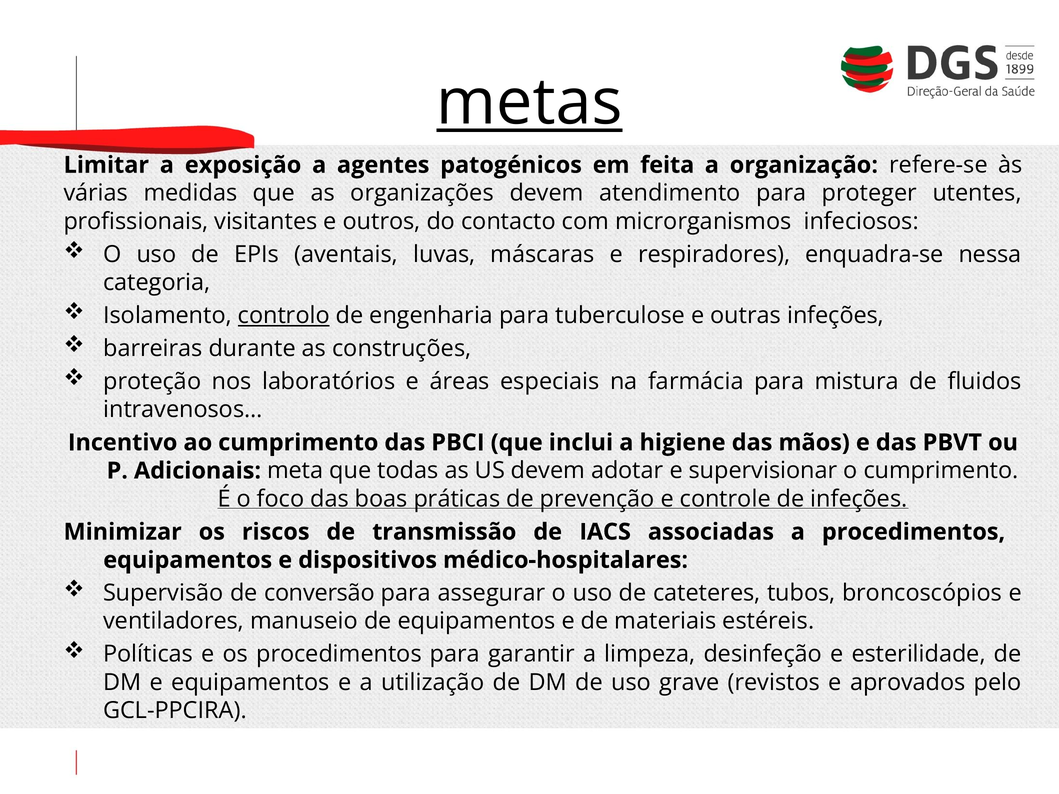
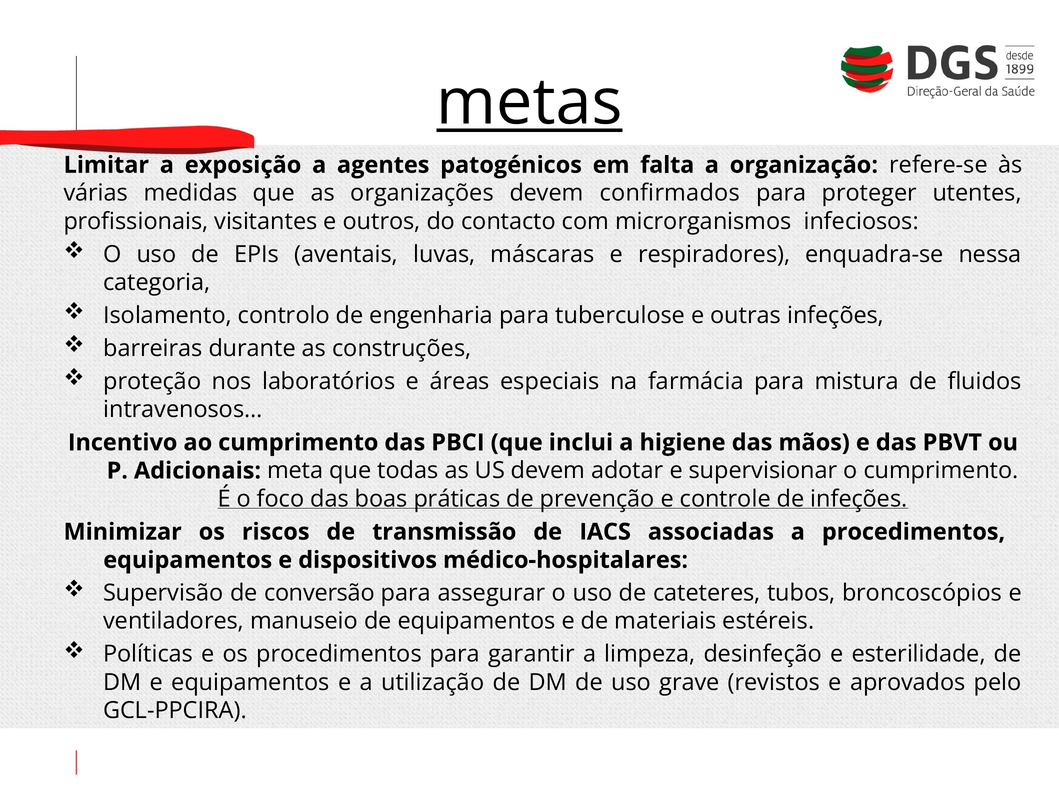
feita: feita -> falta (667, 165)
atendimento: atendimento -> confirmados (670, 193)
controlo underline: present -> none (284, 316)
